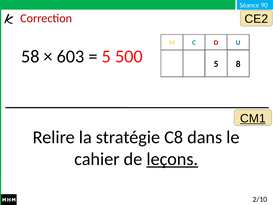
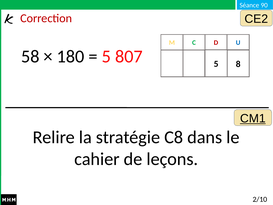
603: 603 -> 180 (71, 57)
500: 500 -> 807 (129, 57)
leçons underline: present -> none (172, 159)
